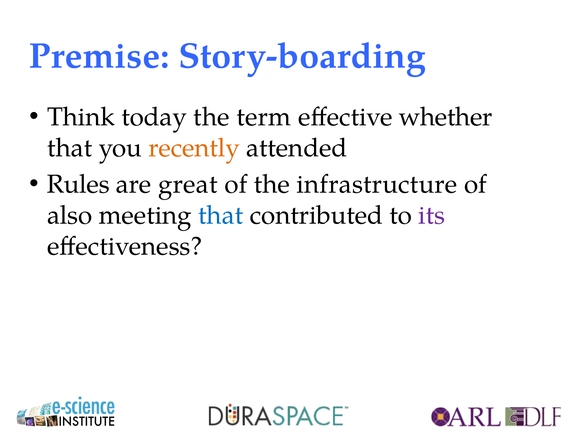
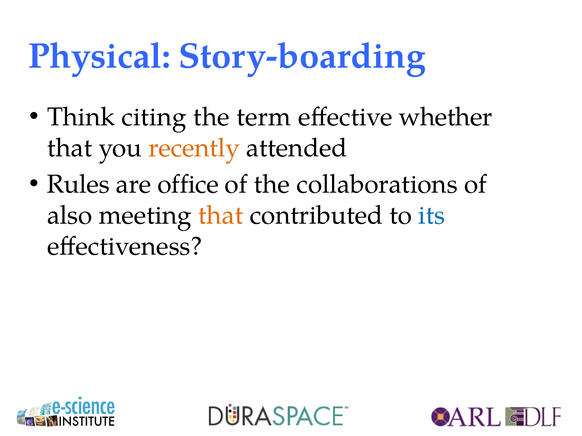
Premise: Premise -> Physical (99, 56)
today: today -> citing (154, 117)
great: great -> office (188, 185)
infrastructure: infrastructure -> collaborations (377, 185)
that colour: blue -> orange (221, 216)
its colour: purple -> blue (432, 216)
